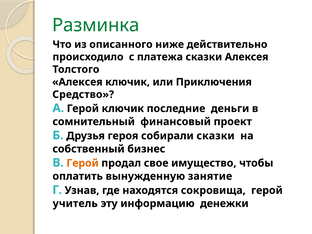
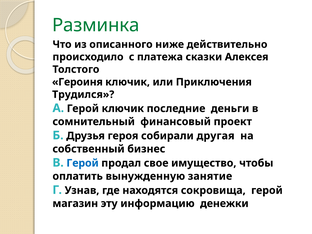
Алексея: Алексея -> Героиня (77, 82)
Средство: Средство -> Трудился (83, 94)
собирали сказки: сказки -> другая (216, 136)
Герой colour: orange -> blue (83, 163)
учитель: учитель -> магазин (75, 203)
